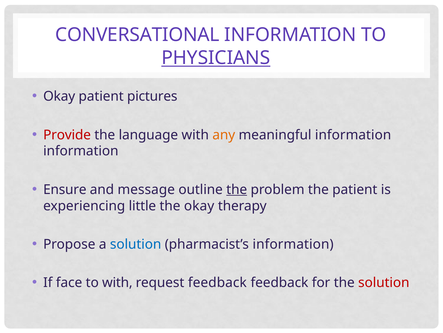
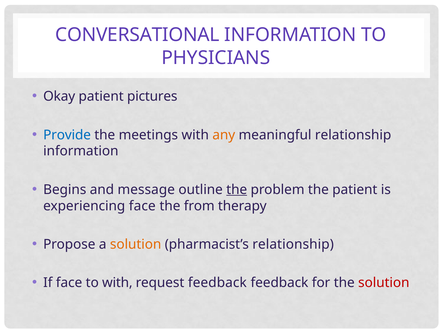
PHYSICIANS underline: present -> none (216, 58)
Provide colour: red -> blue (67, 135)
language: language -> meetings (148, 135)
meaningful information: information -> relationship (353, 135)
Ensure: Ensure -> Begins (65, 189)
experiencing little: little -> face (142, 205)
the okay: okay -> from (199, 205)
solution colour: blue -> orange (136, 244)
pharmacist’s information: information -> relationship (293, 244)
